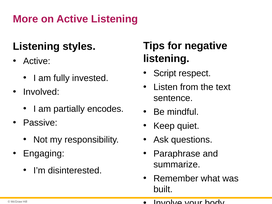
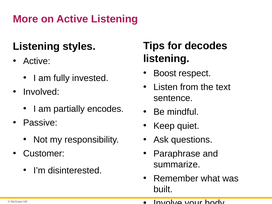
negative: negative -> decodes (206, 46)
Script: Script -> Boost (165, 73)
Engaging: Engaging -> Customer (44, 154)
